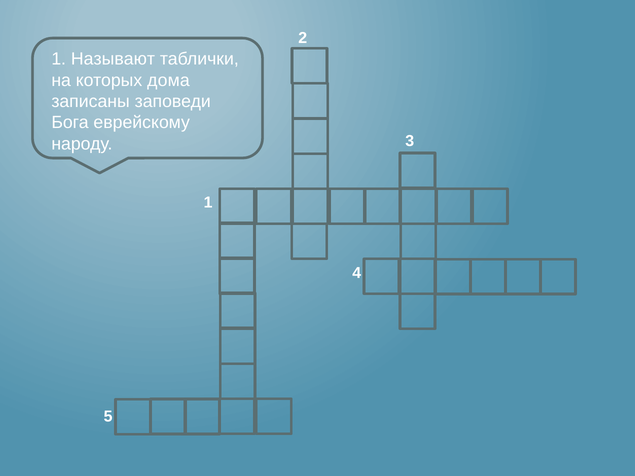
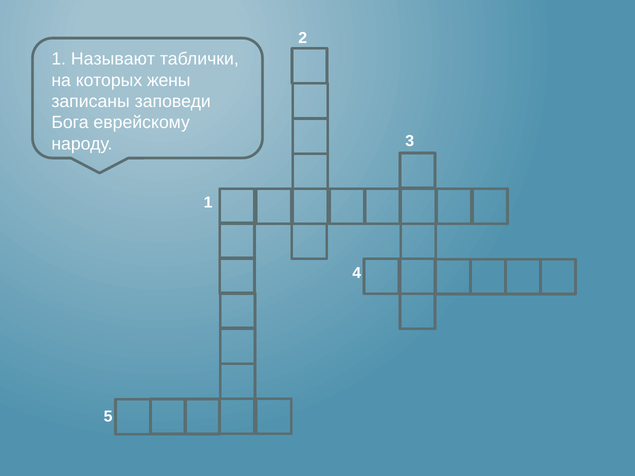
дома: дома -> жены (169, 80)
